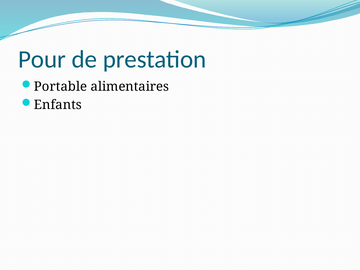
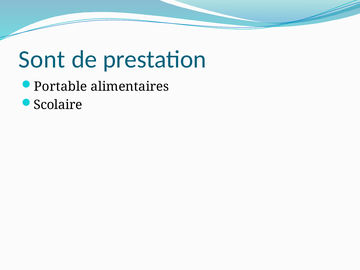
Pour: Pour -> Sont (42, 59)
Enfants: Enfants -> Scolaire (58, 105)
